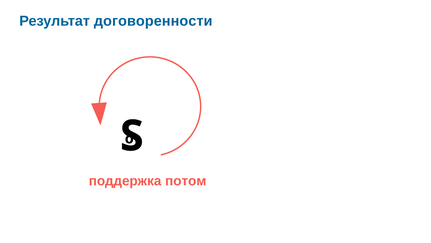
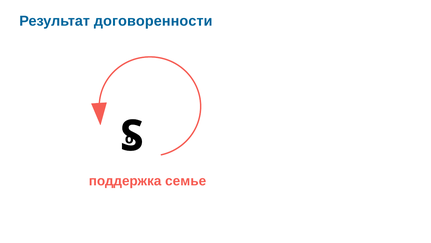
потом: потом -> семье (186, 181)
